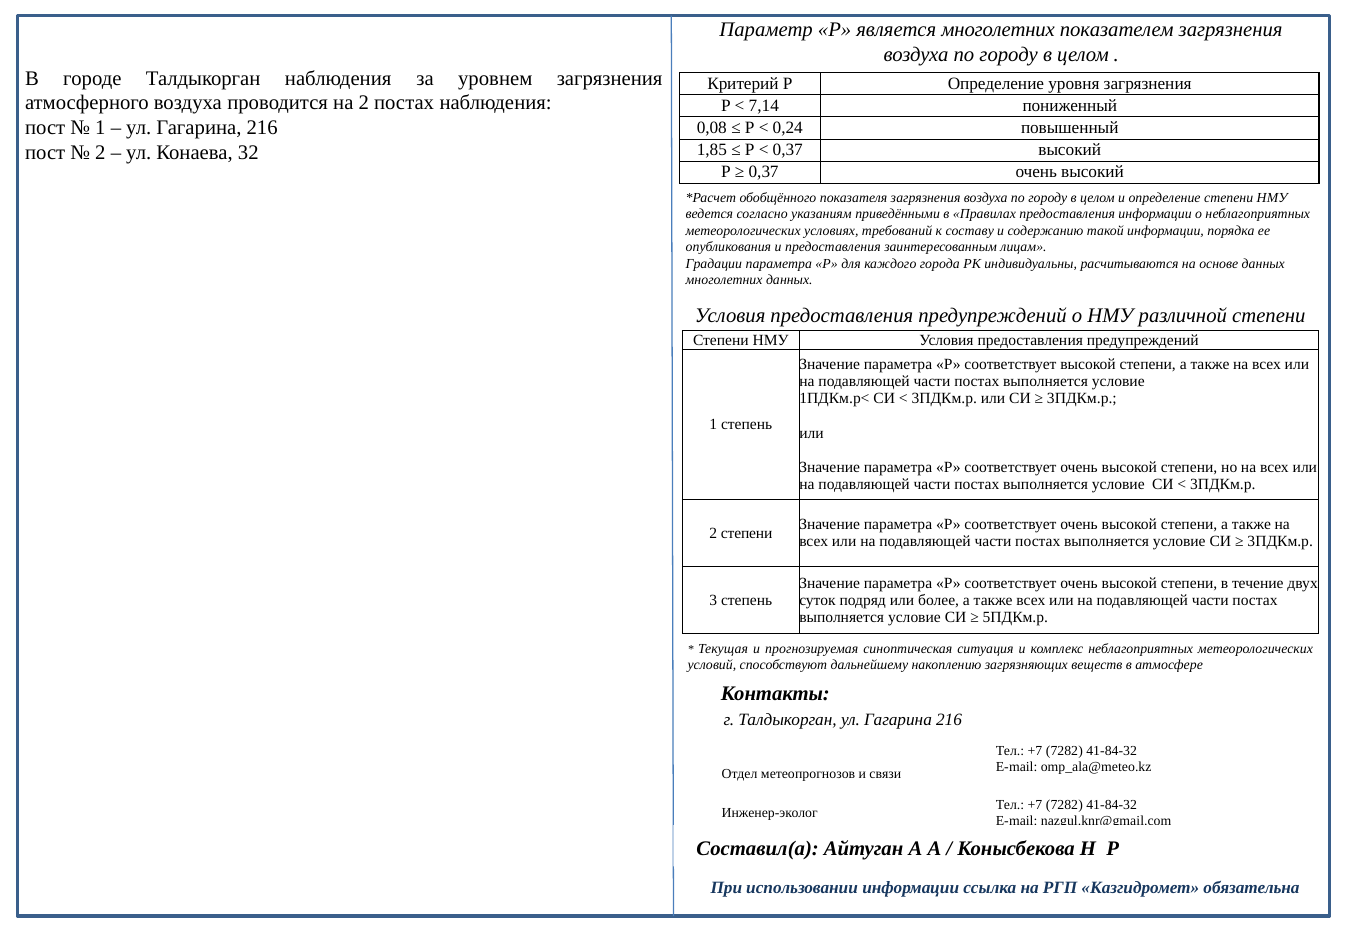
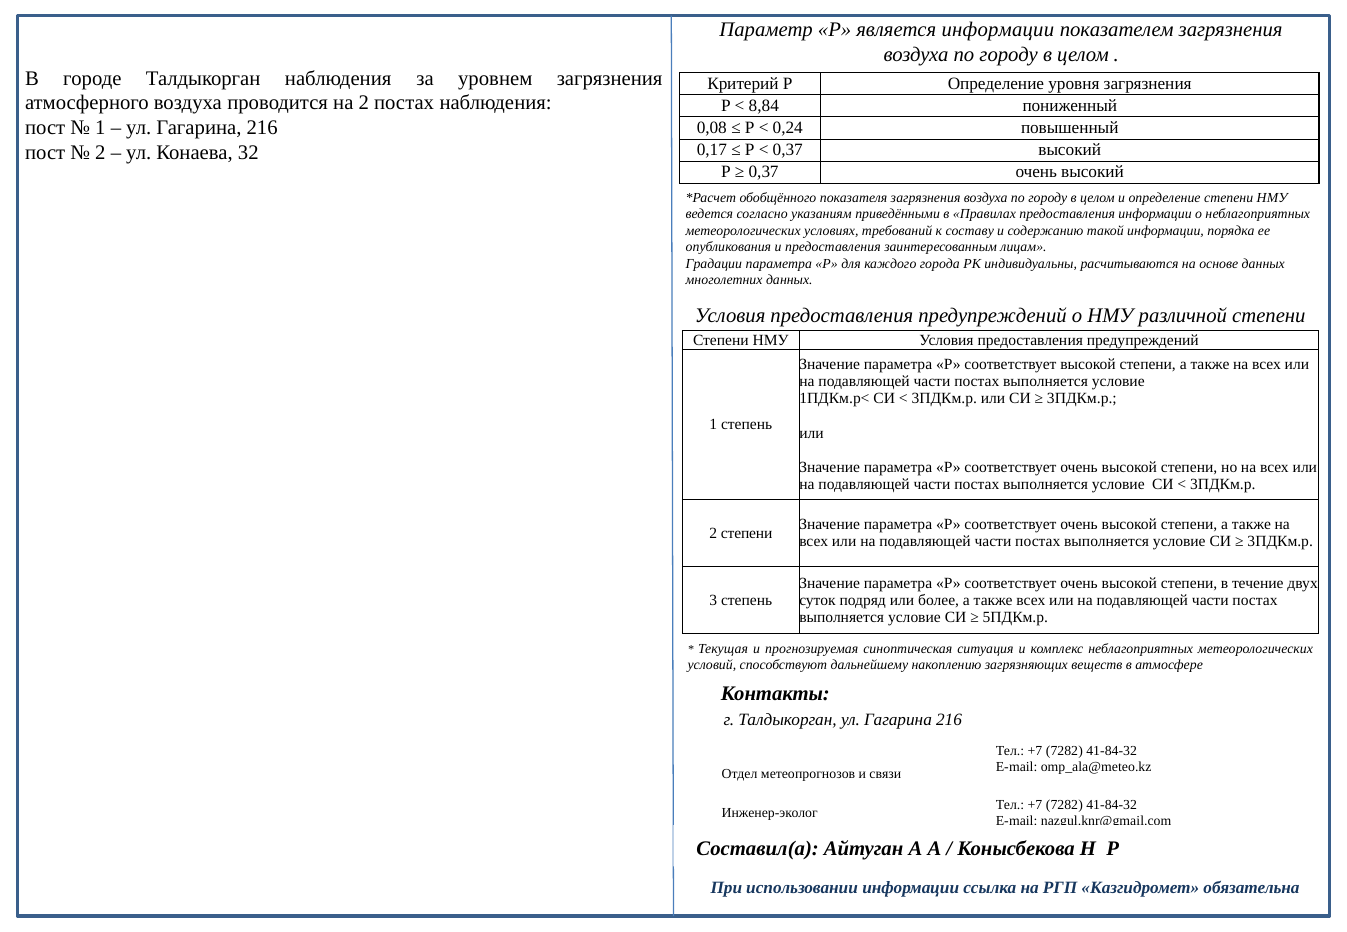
является многолетних: многолетних -> информации (998, 30)
7,14: 7,14 -> 8,84 (764, 106)
1,85: 1,85 -> 0,17 (712, 150)
